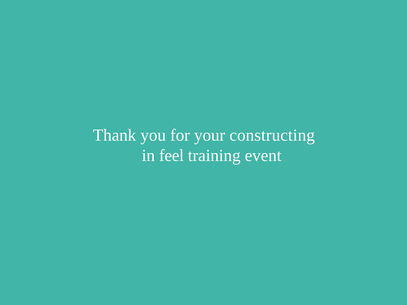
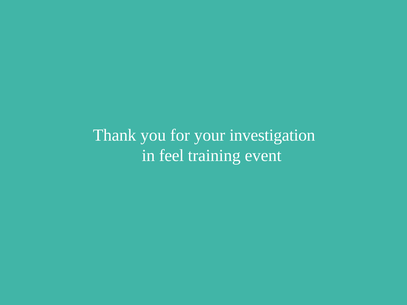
constructing: constructing -> investigation (272, 135)
